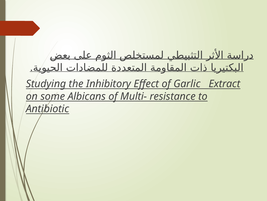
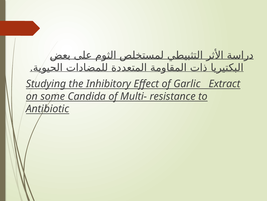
Albicans: Albicans -> Candida (87, 96)
